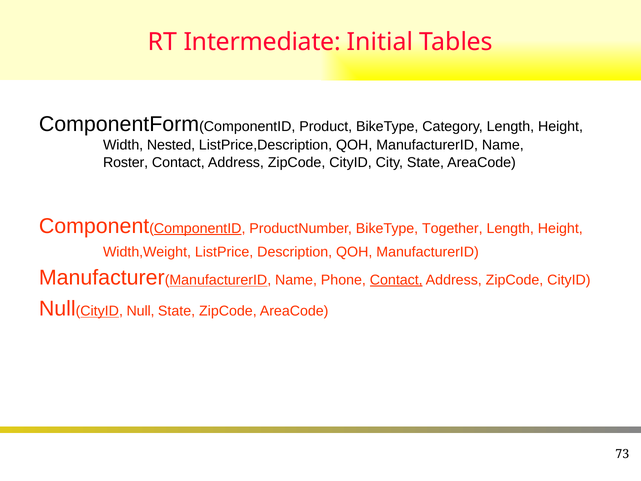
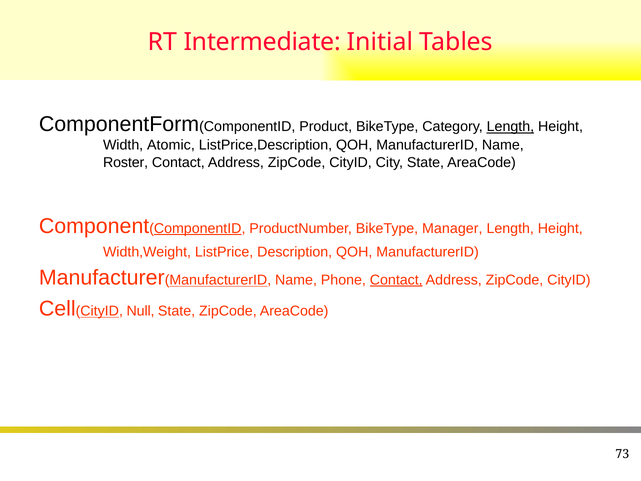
Length underline: none -> present (510, 127)
Nested: Nested -> Atomic (171, 145)
Together: Together -> Manager (452, 228)
Null: Null -> Cell (57, 308)
